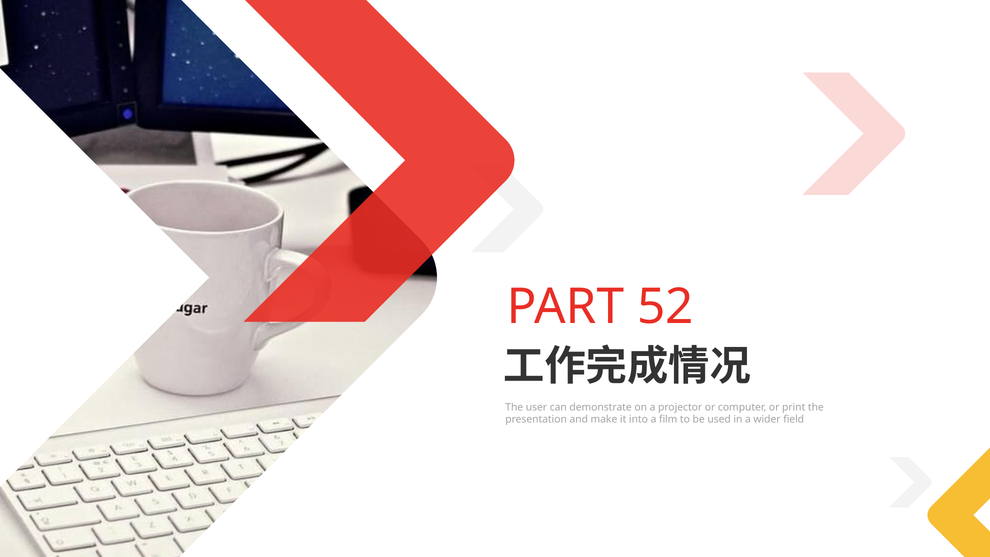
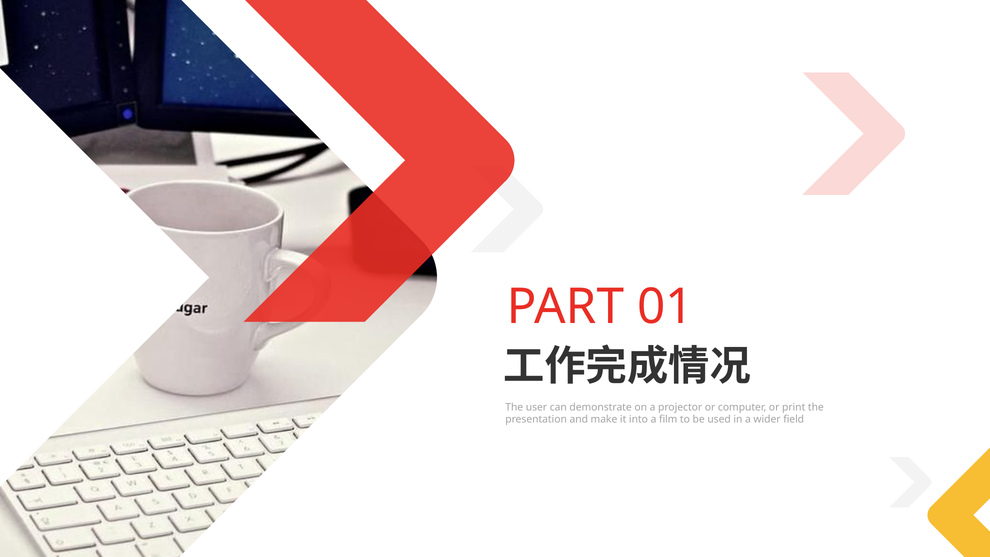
52: 52 -> 01 (665, 307)
